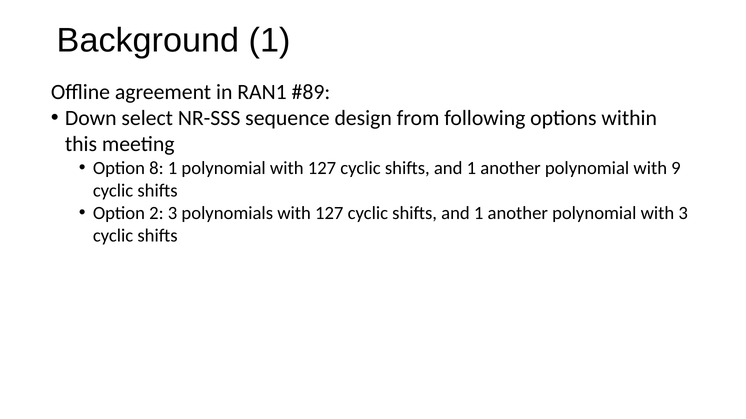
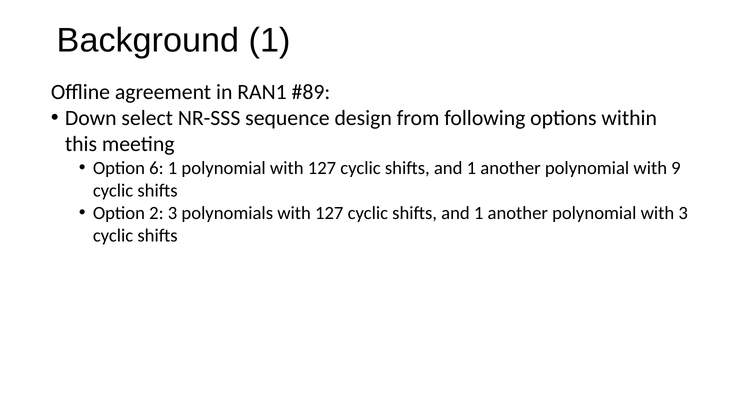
8: 8 -> 6 (156, 169)
